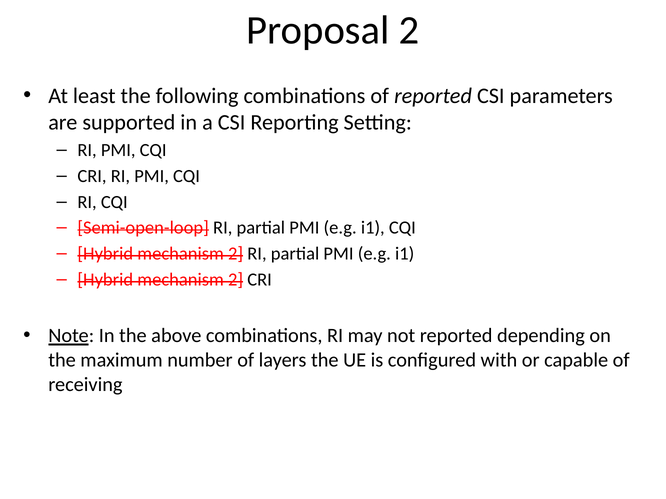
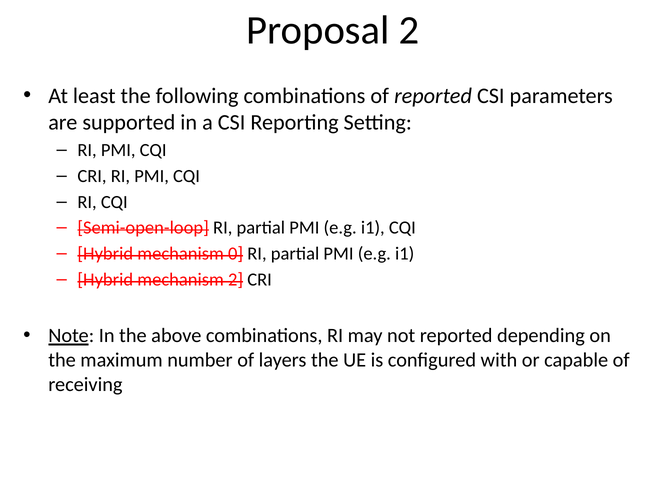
2: 2 -> 0 (236, 254)
